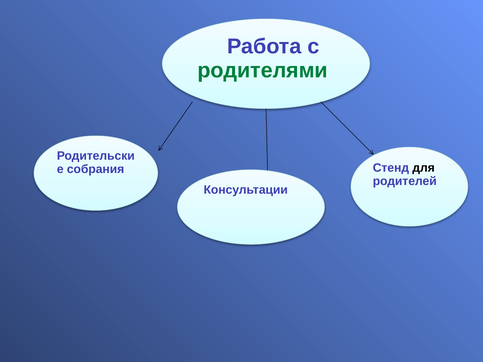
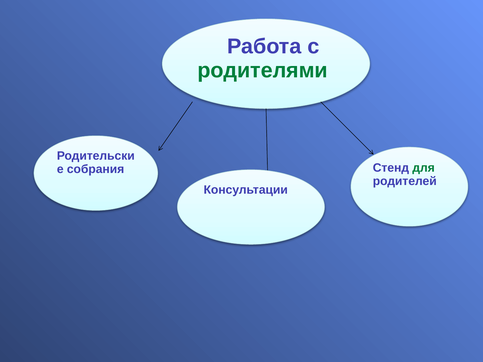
для colour: black -> green (424, 168)
